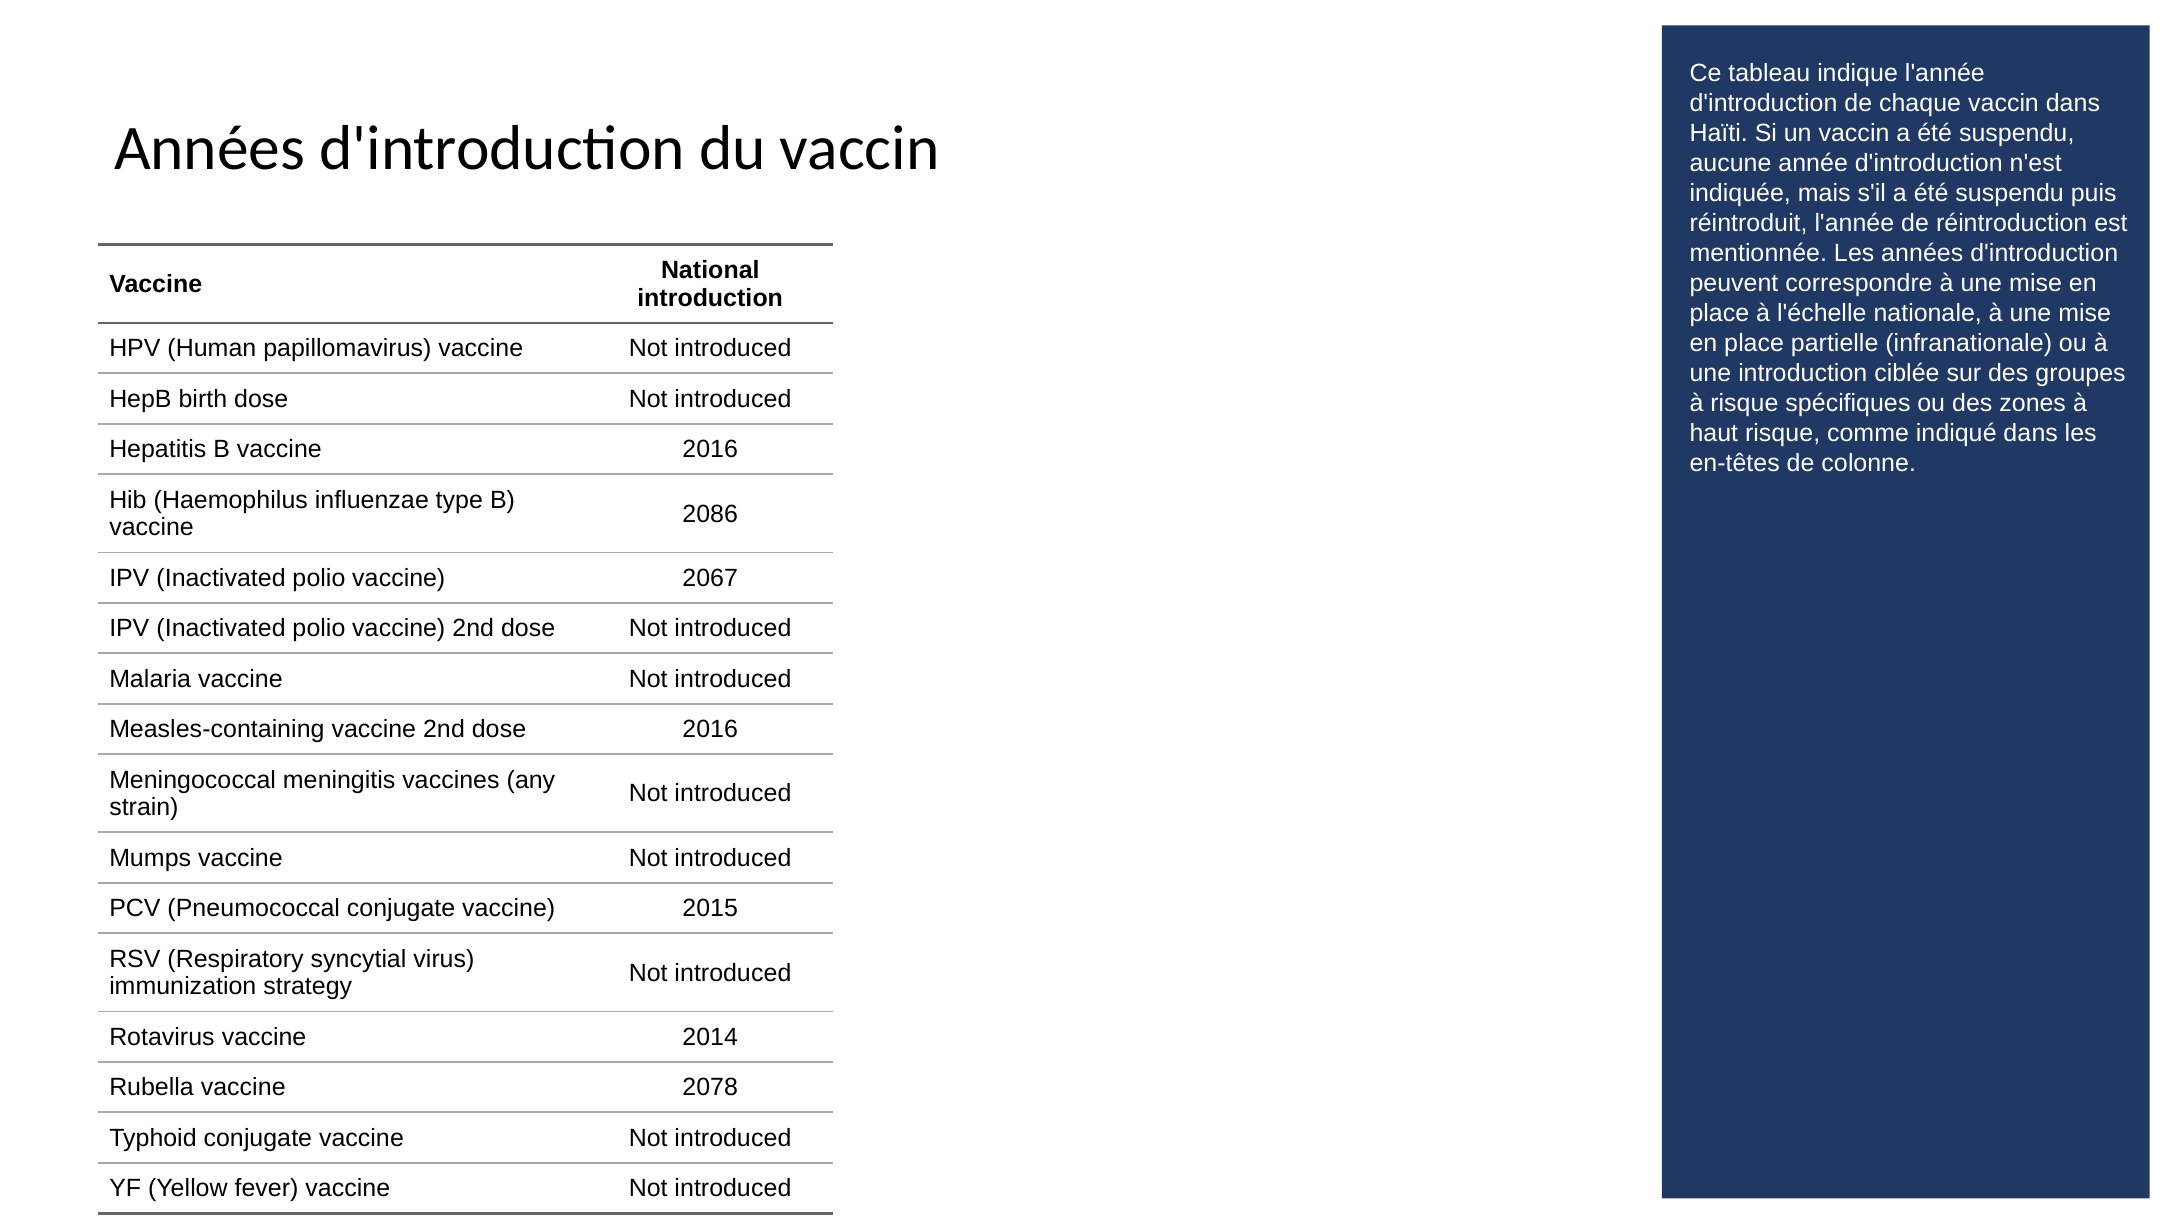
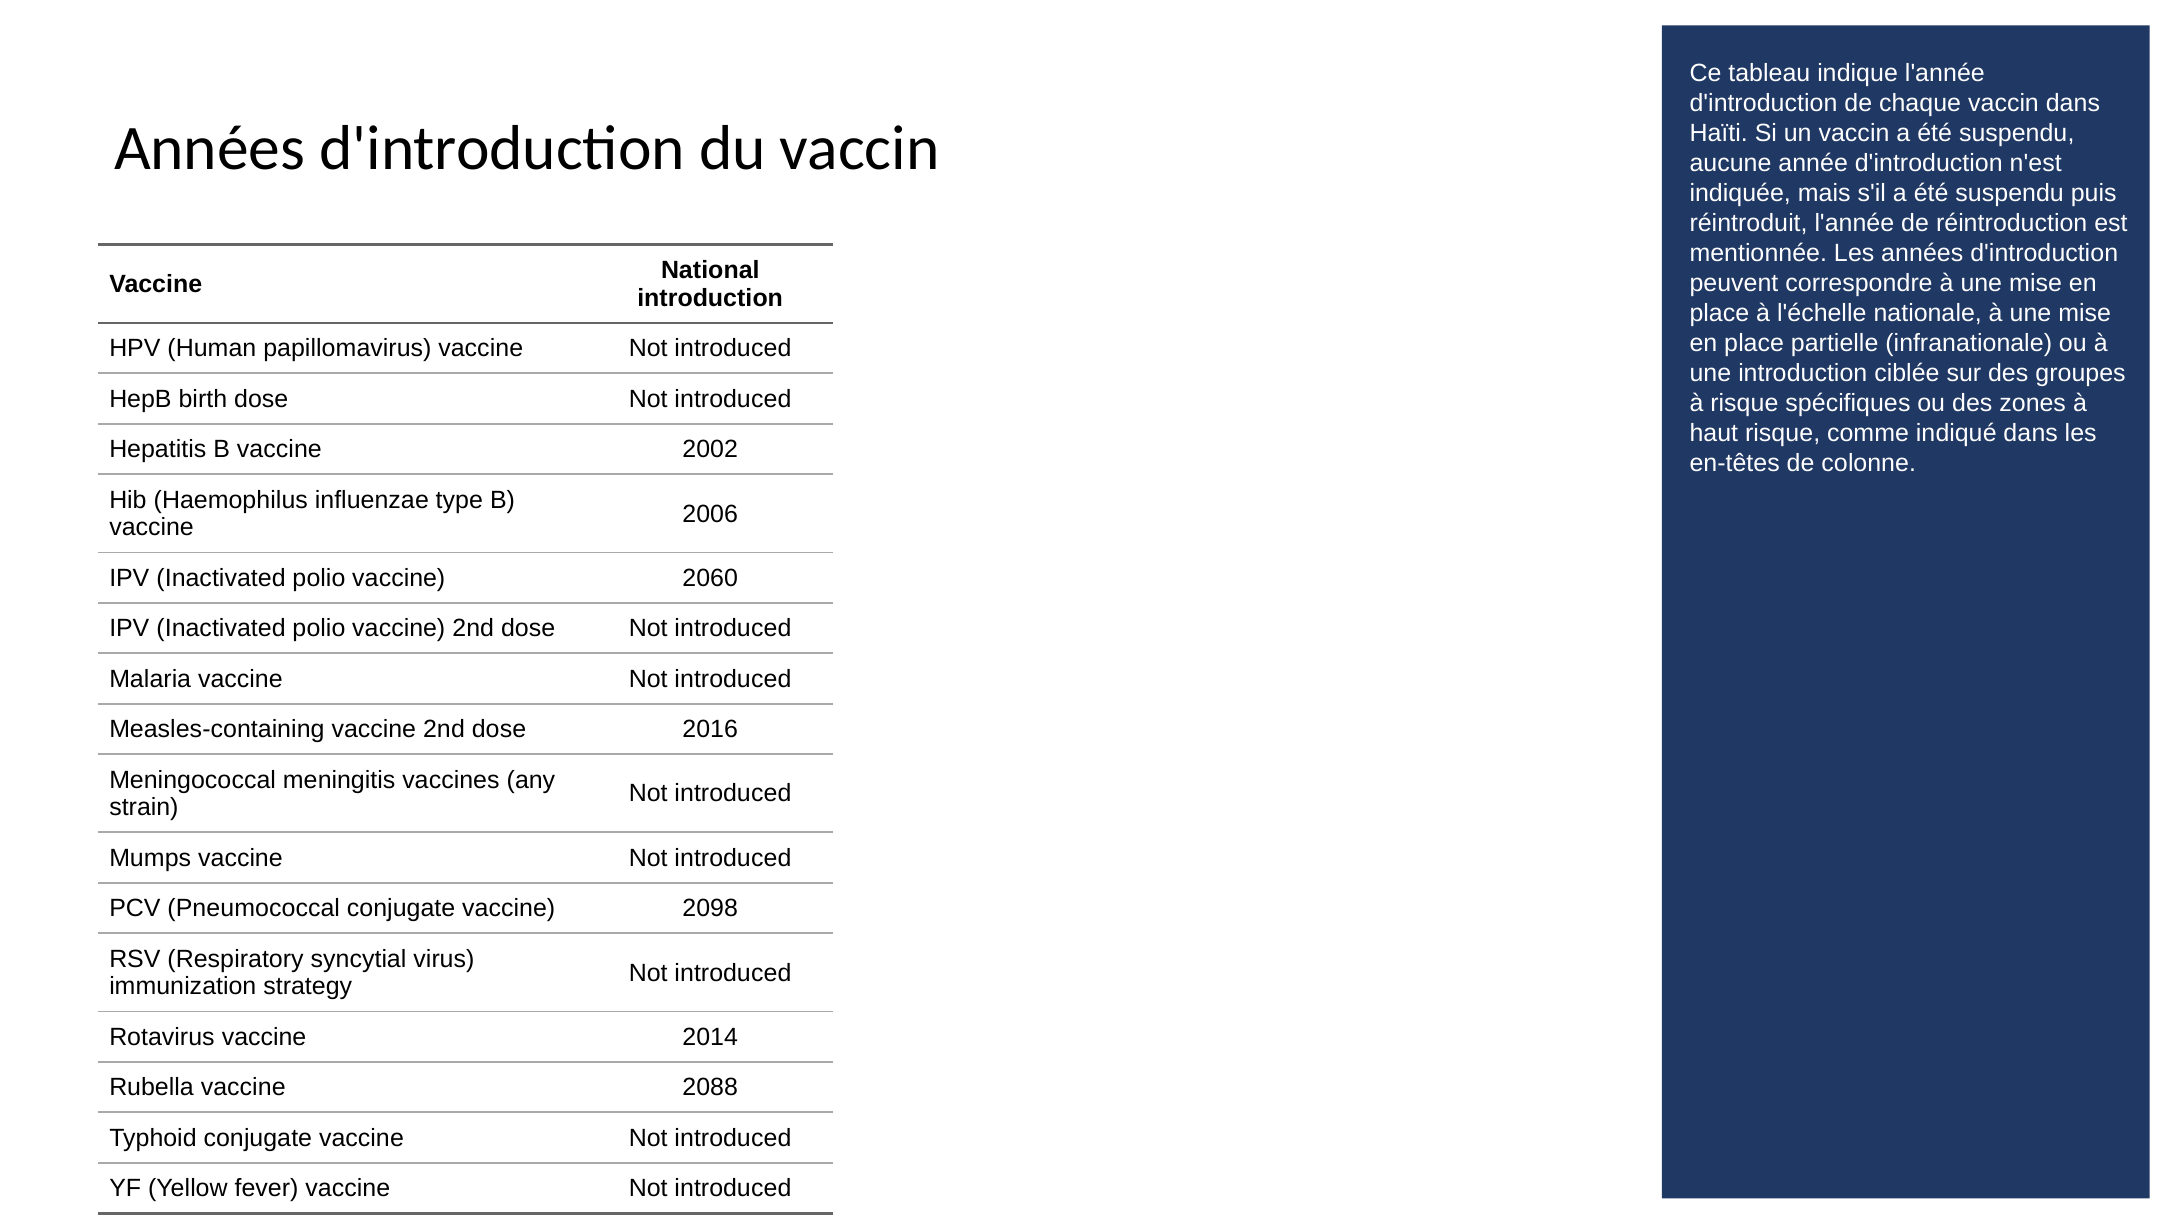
vaccine 2016: 2016 -> 2002 (710, 450)
2086: 2086 -> 2006 (710, 514)
2067: 2067 -> 2060 (710, 578)
2015: 2015 -> 2098 (710, 909)
2078: 2078 -> 2088 (710, 1088)
